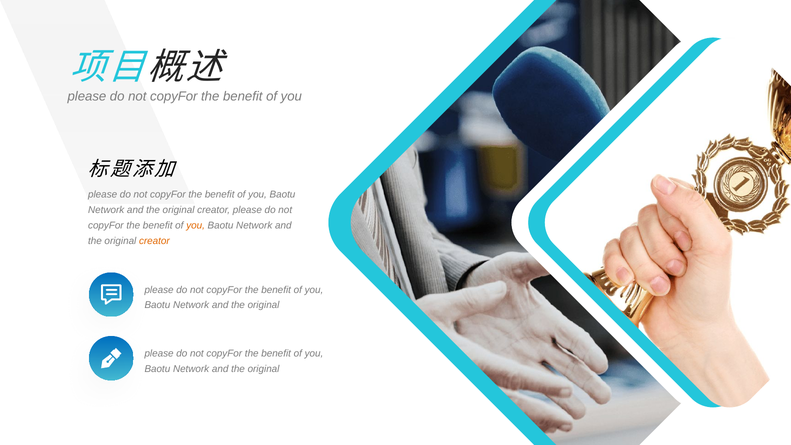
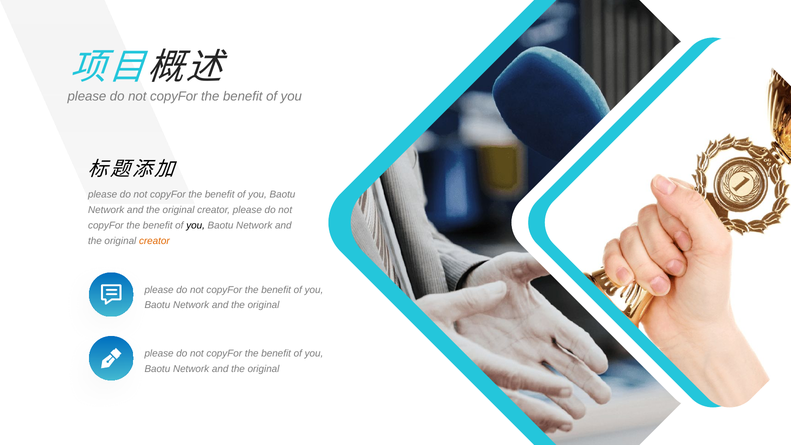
you colour: orange -> black (196, 225)
